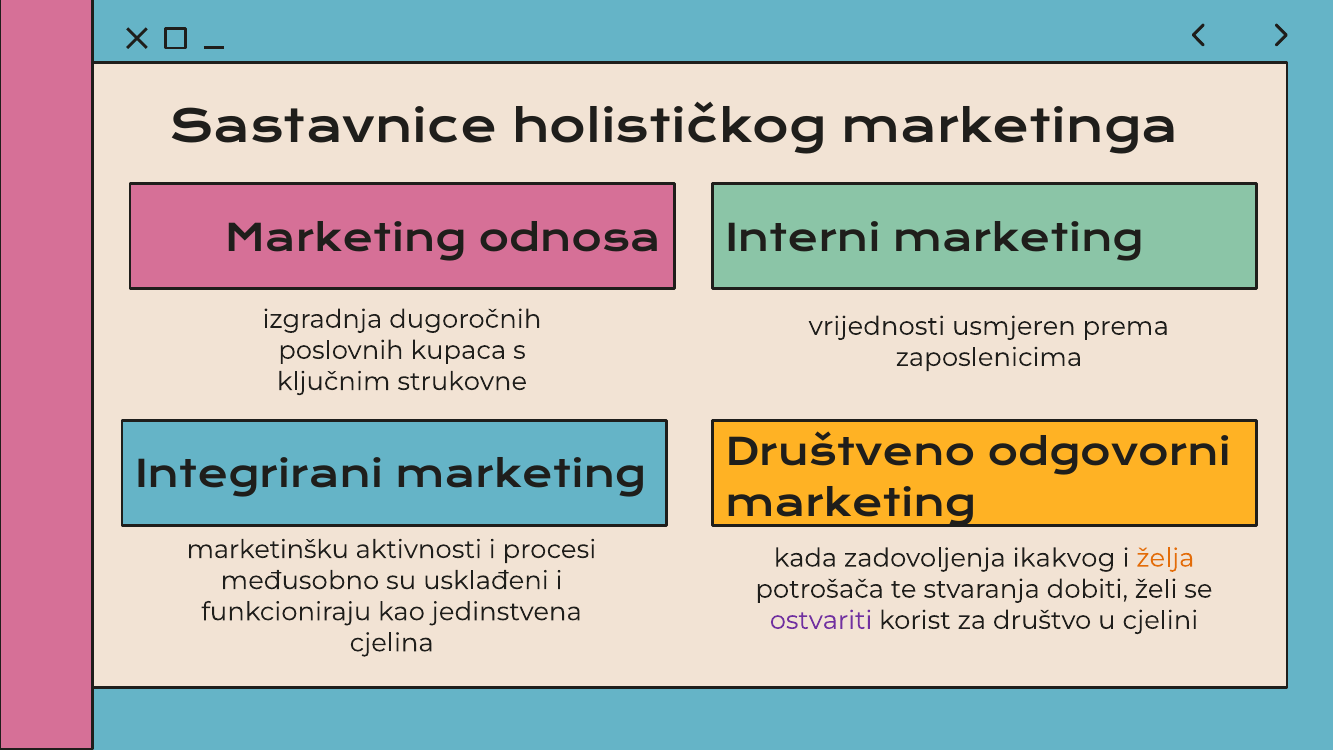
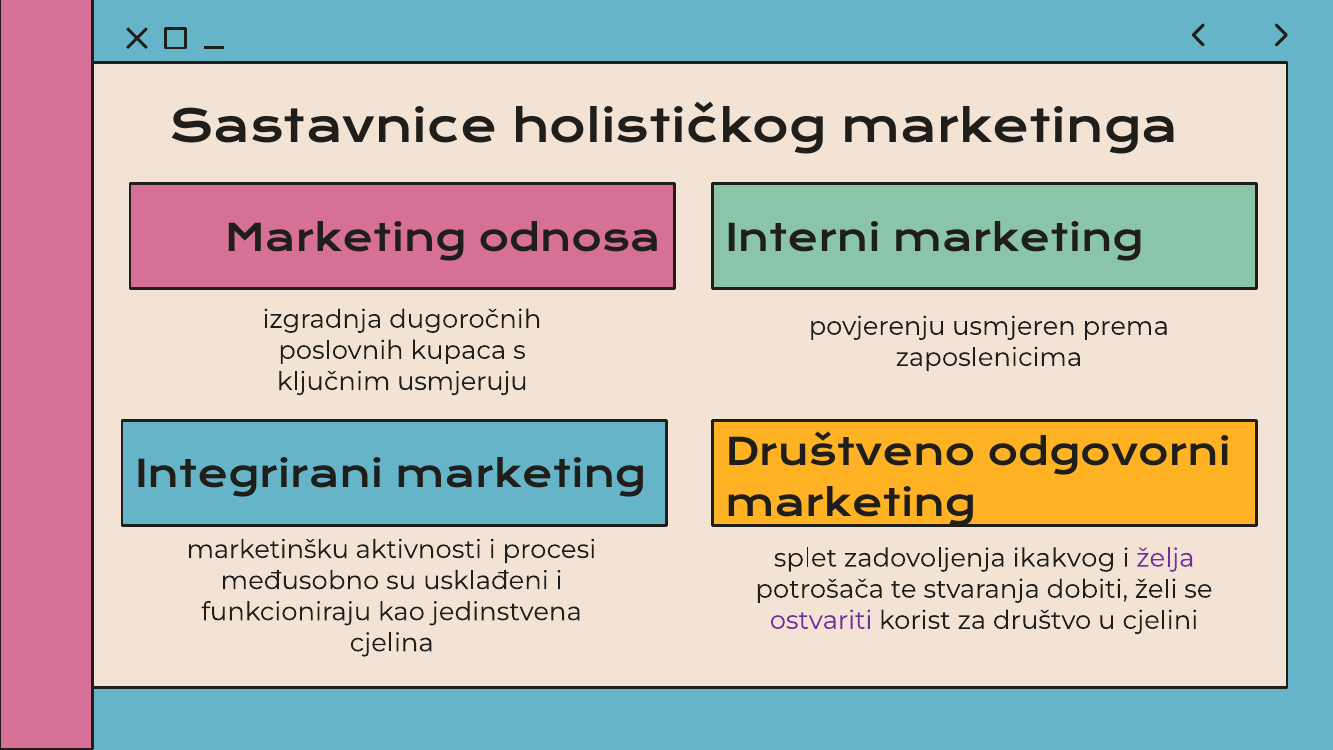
vrijednosti: vrijednosti -> povjerenju (877, 326)
strukovne: strukovne -> usmjeruju (462, 381)
kada: kada -> splet (805, 558)
želja colour: orange -> purple (1165, 558)
